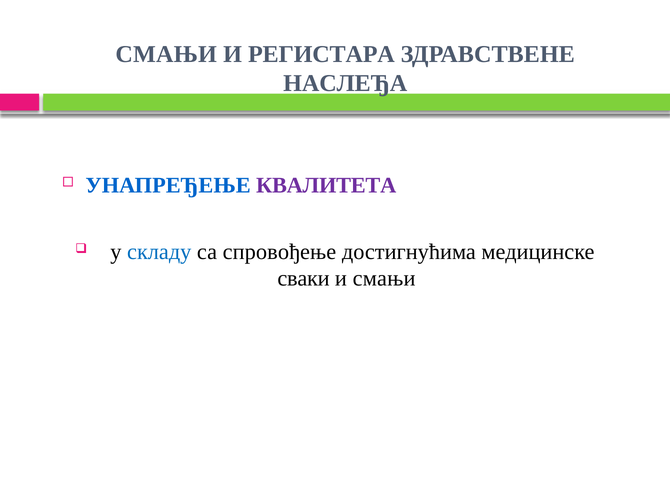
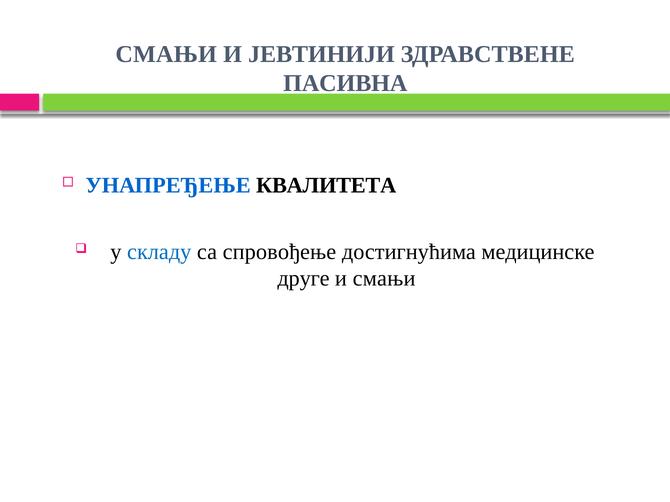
РЕГИСТАРА: РЕГИСТАРА -> ЈЕВТИНИЈИ (321, 54)
НАСЛЕЂА: НАСЛЕЂА -> ПАСИВНА (345, 83)
КВАЛИТЕТА colour: purple -> black (326, 185)
сваки: сваки -> друге (303, 279)
